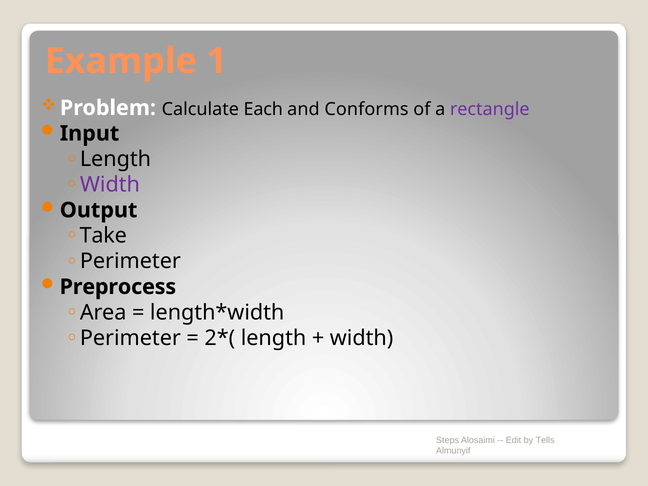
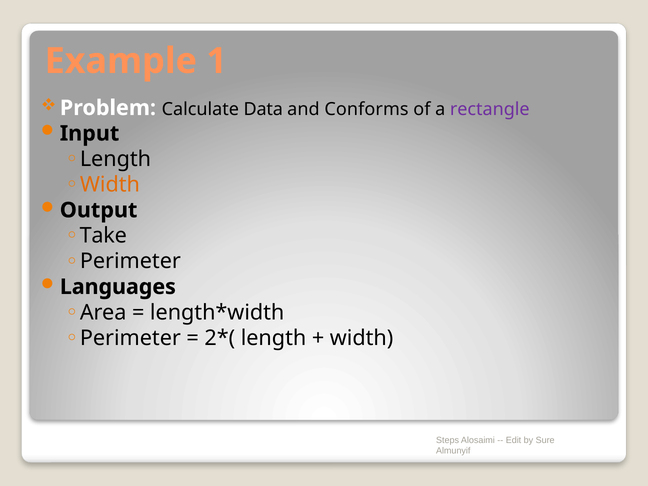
Each: Each -> Data (263, 109)
Width colour: purple -> orange (110, 185)
Preprocess: Preprocess -> Languages (118, 287)
Tells: Tells -> Sure (545, 440)
